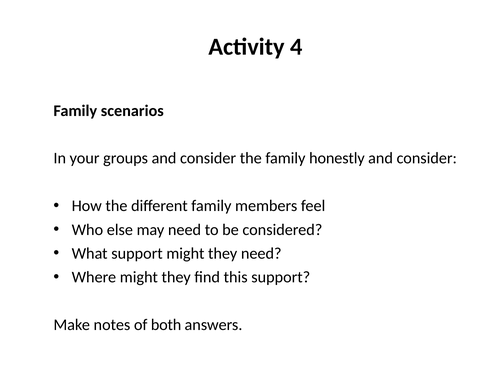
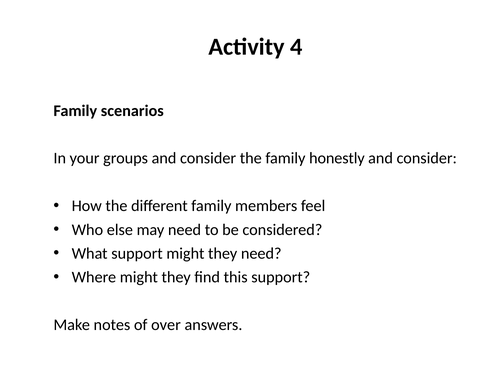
both: both -> over (166, 324)
